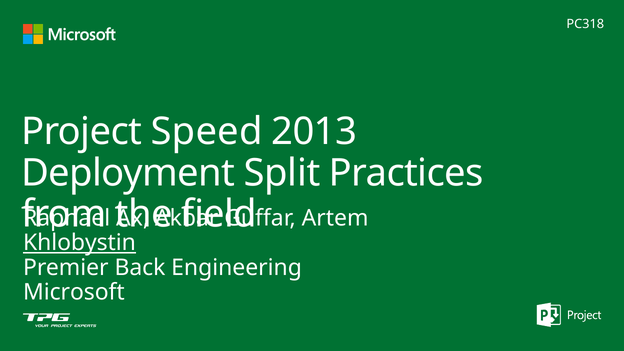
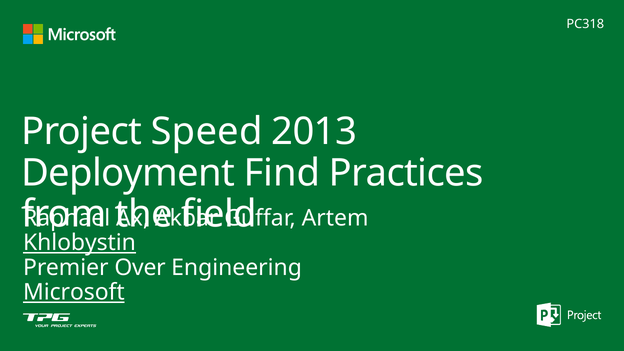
Split: Split -> Find (282, 173)
Back: Back -> Over (140, 268)
Microsoft underline: none -> present (74, 292)
